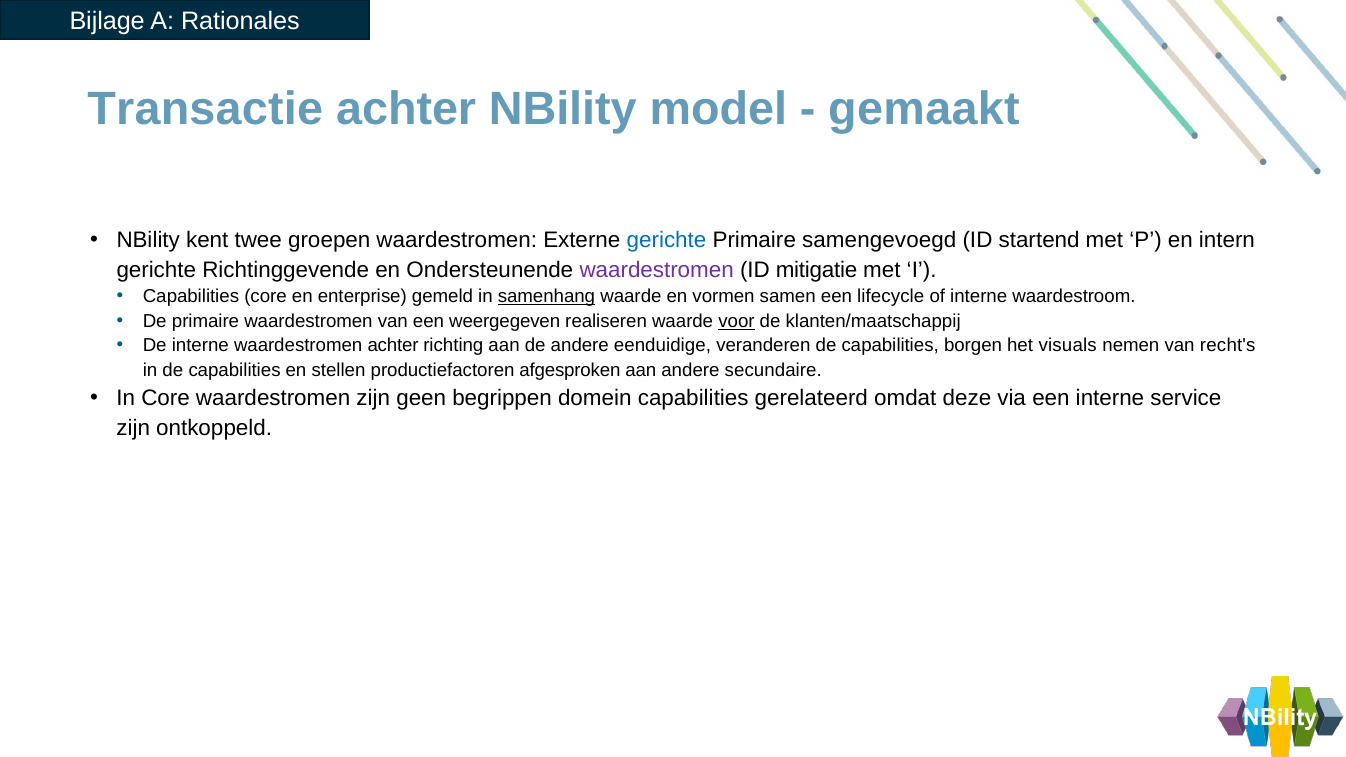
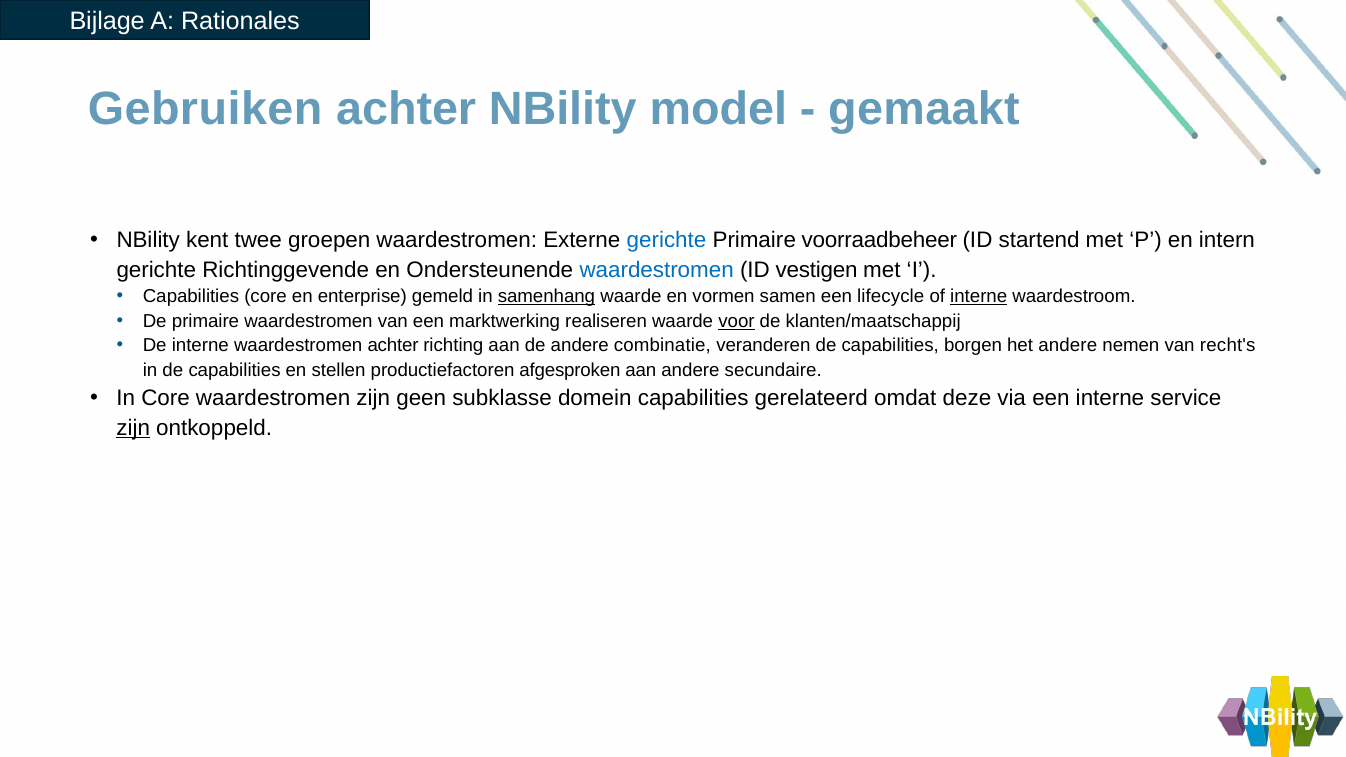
Transactie: Transactie -> Gebruiken (205, 109)
samengevoegd: samengevoegd -> voorraadbeheer (879, 240)
waardestromen colour: purple -> blue (657, 270)
mitigatie: mitigatie -> vestigen (817, 270)
interne underline: none -> present (979, 296)
weergegeven: weergegeven -> marktwerking (505, 321)
eenduidige: eenduidige -> combinatie (662, 346)
het visuals: visuals -> andere (1068, 346)
begrippen: begrippen -> subklasse (502, 398)
zijn underline: none -> present (133, 428)
